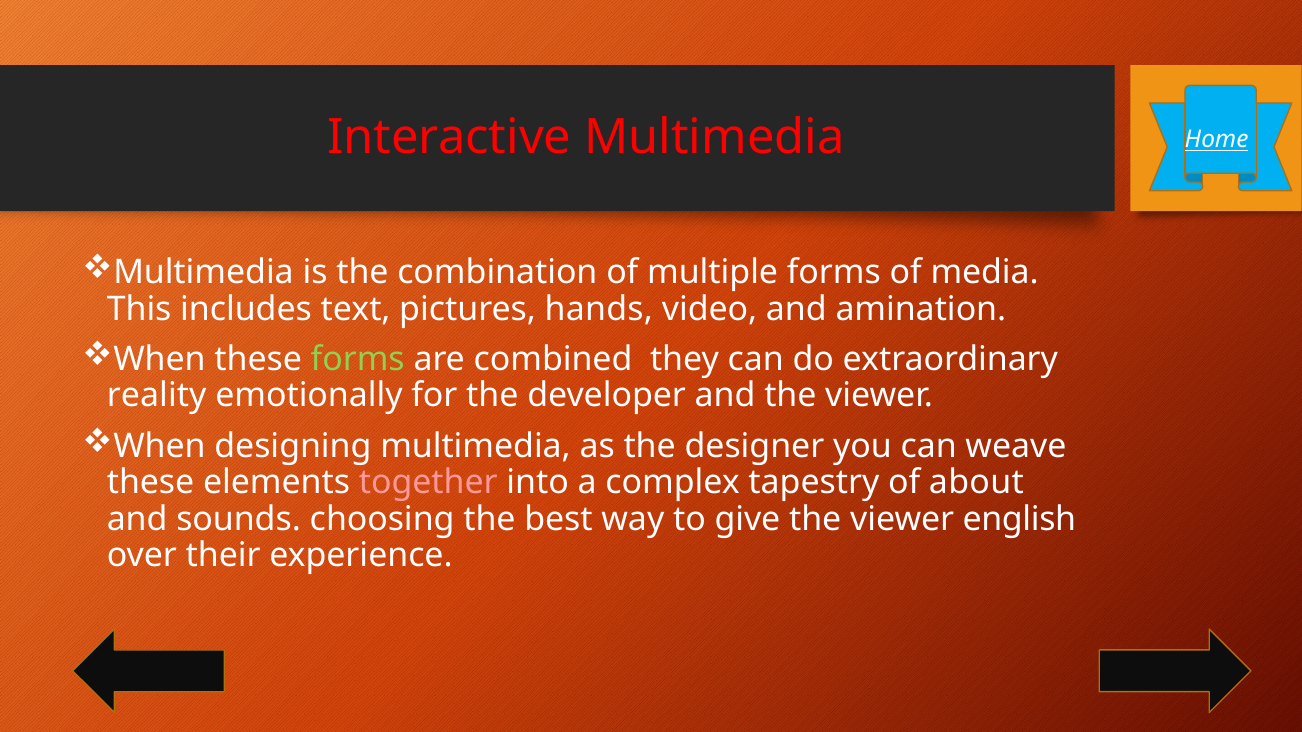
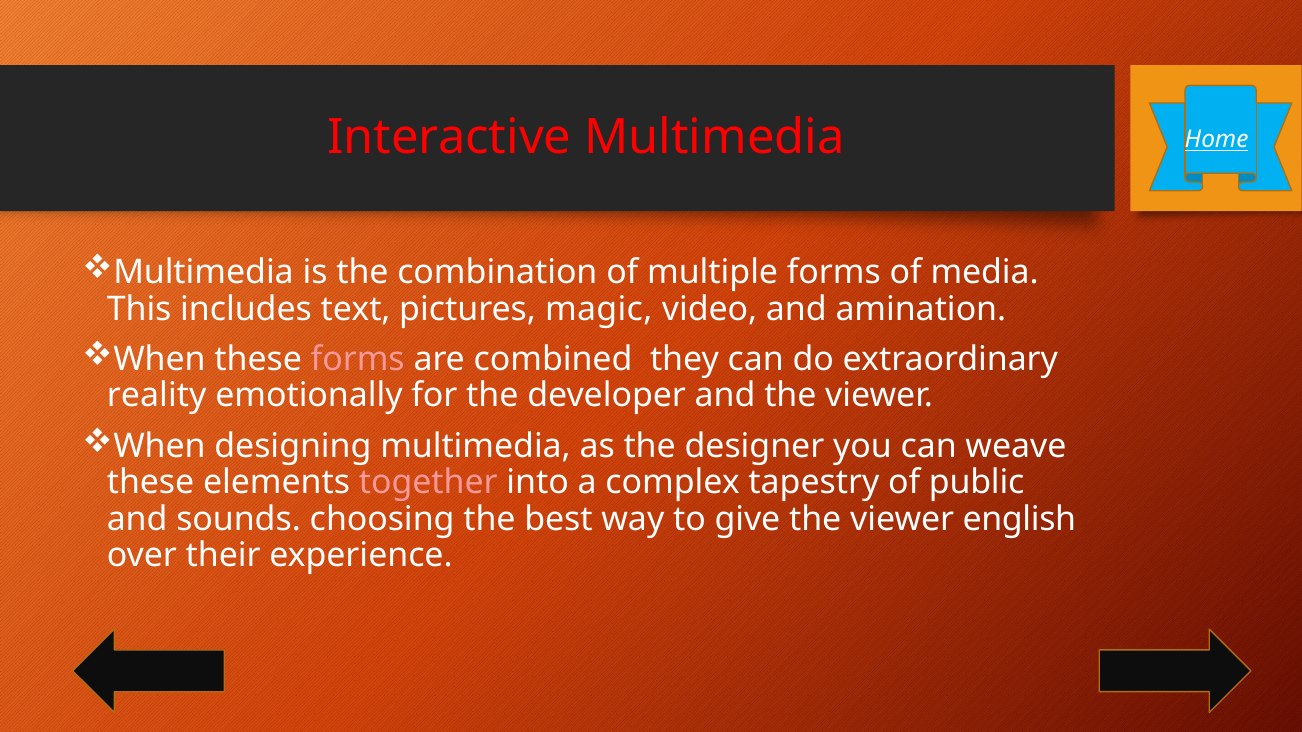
hands: hands -> magic (599, 309)
forms colour: light green -> pink (358, 359)
about: about -> public (977, 483)
